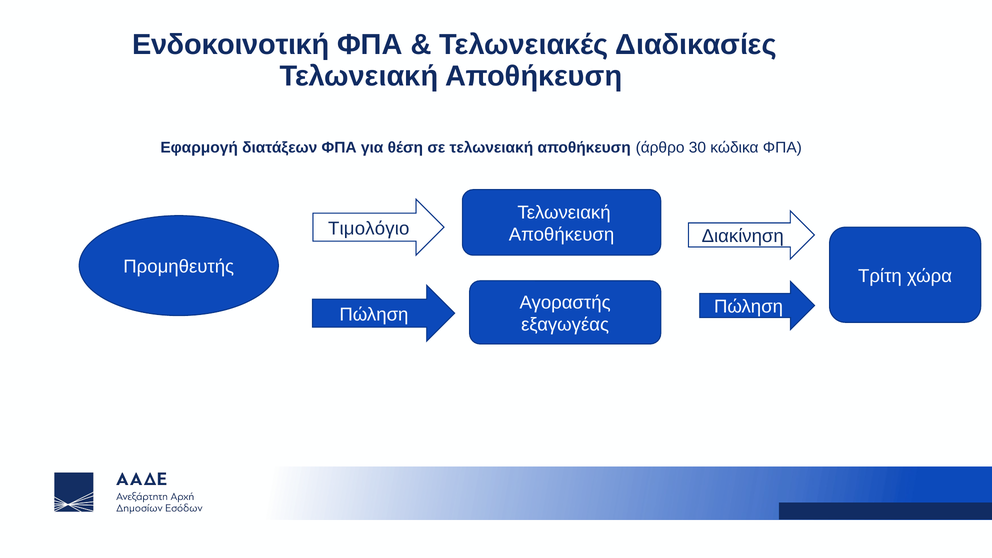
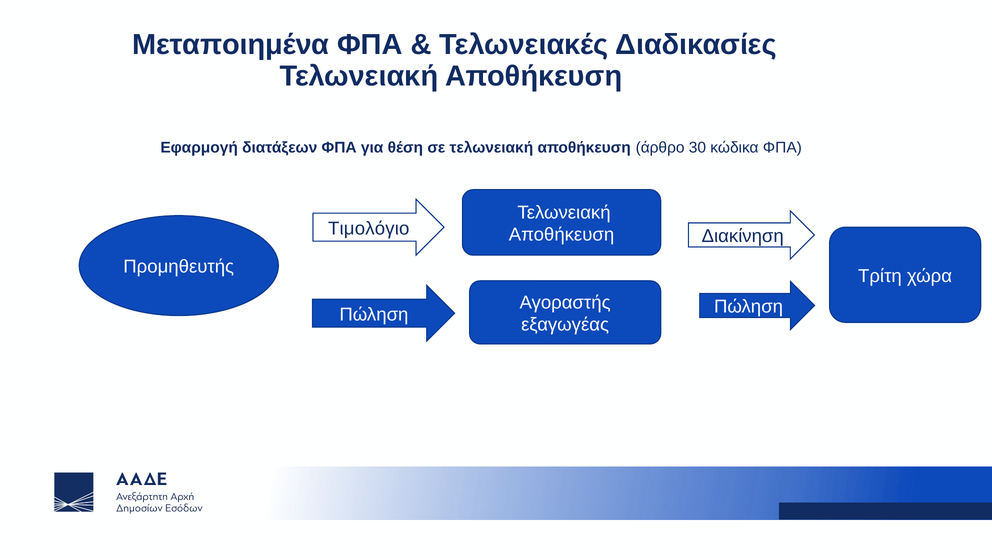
Ενδοκοινοτική: Ενδοκοινοτική -> Μεταποιημένα (231, 45)
